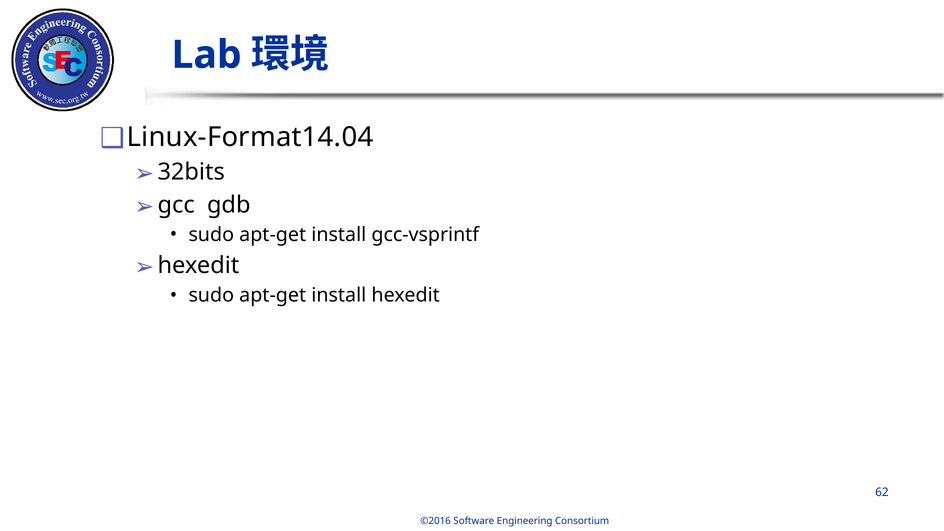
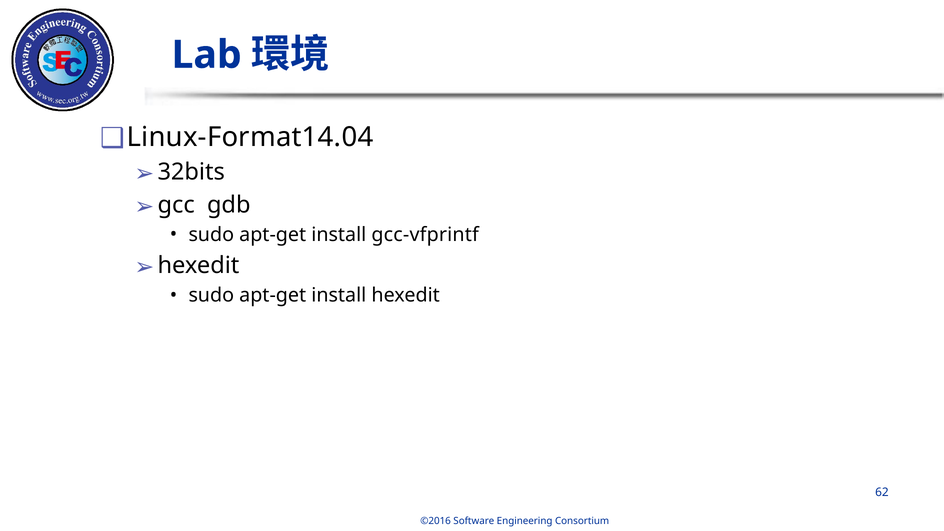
gcc-vsprintf: gcc-vsprintf -> gcc-vfprintf (425, 235)
